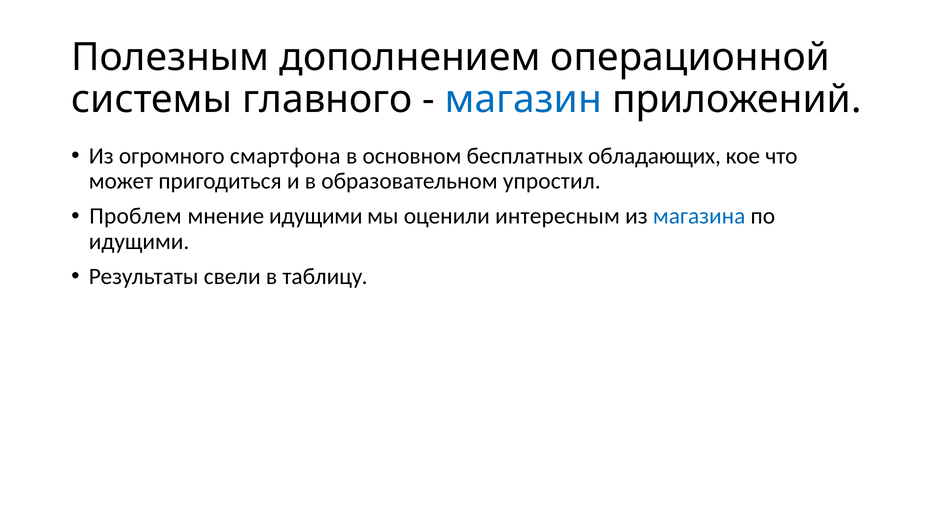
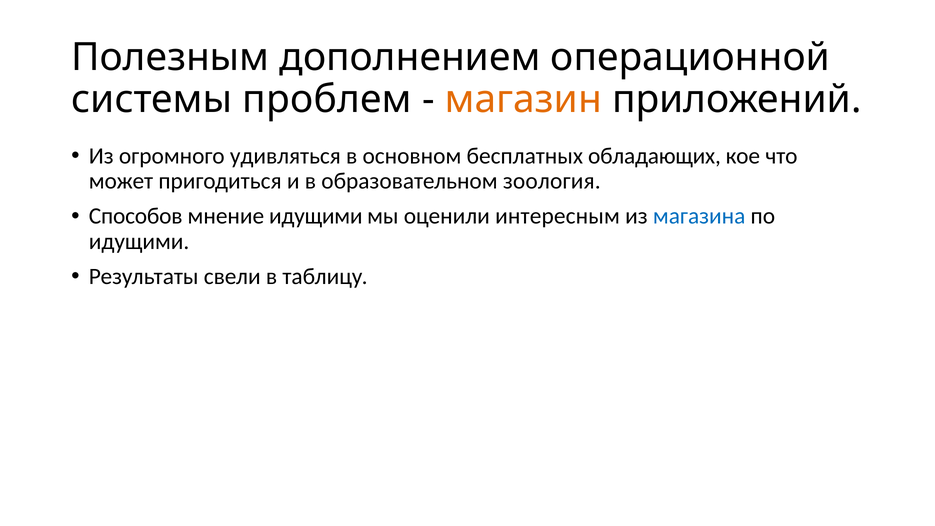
главного: главного -> проблем (327, 100)
магазин colour: blue -> orange (523, 100)
смартфона: смартфона -> удивляться (285, 156)
упростил: упростил -> зоология (552, 181)
Проблем: Проблем -> Способов (136, 216)
